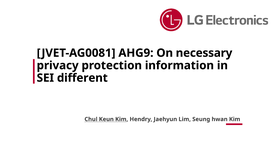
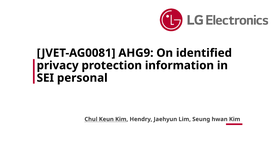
necessary: necessary -> identified (204, 53)
different: different -> personal (82, 78)
